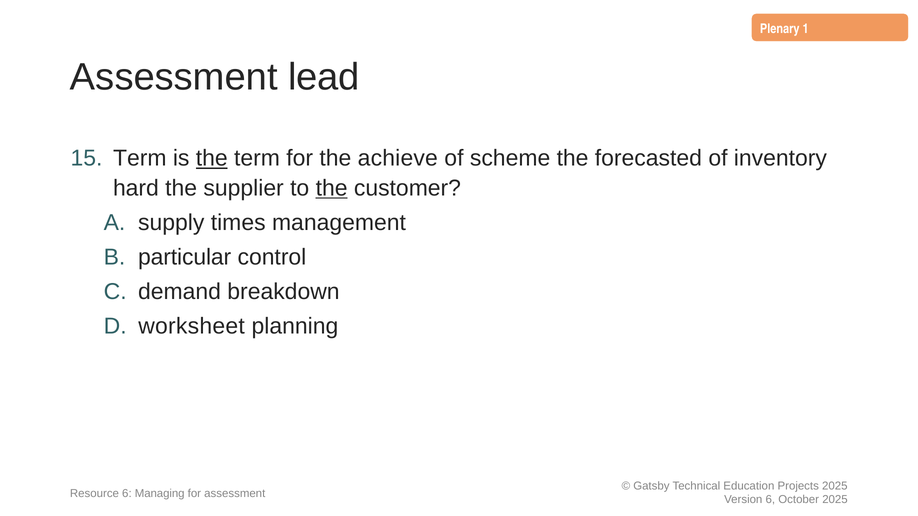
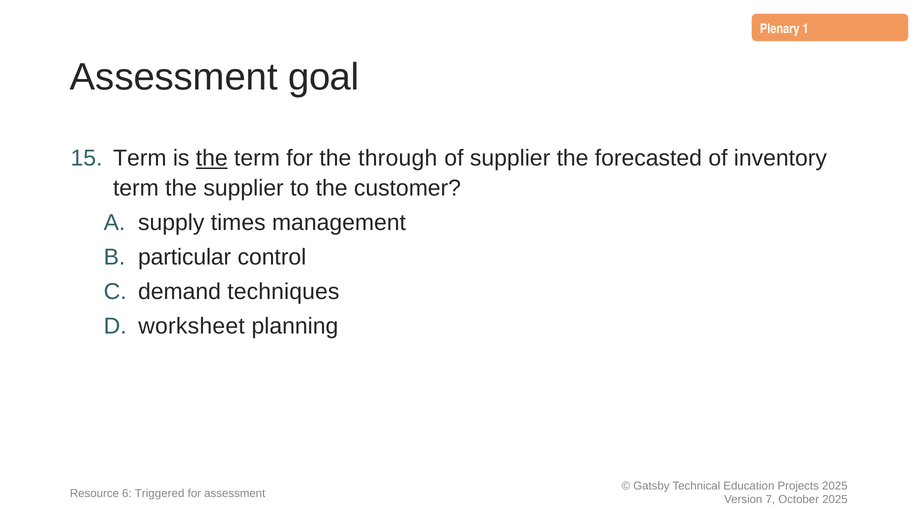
lead: lead -> goal (324, 77)
achieve: achieve -> through (398, 158)
of scheme: scheme -> supplier (510, 158)
hard: hard -> term (136, 188)
the underline: present -> none (332, 188)
breakdown: breakdown -> techniques (283, 292)
Managing: Managing -> Triggered (160, 494)
6: 6 -> 7 (770, 500)
